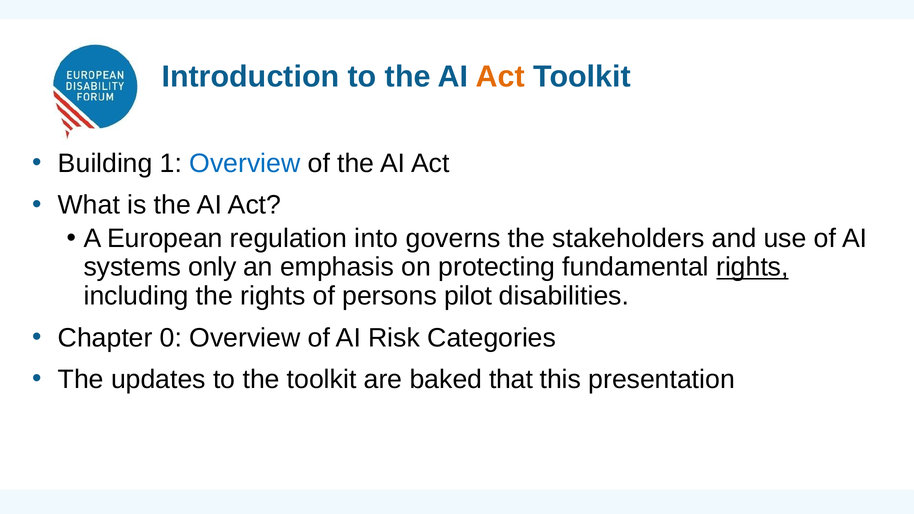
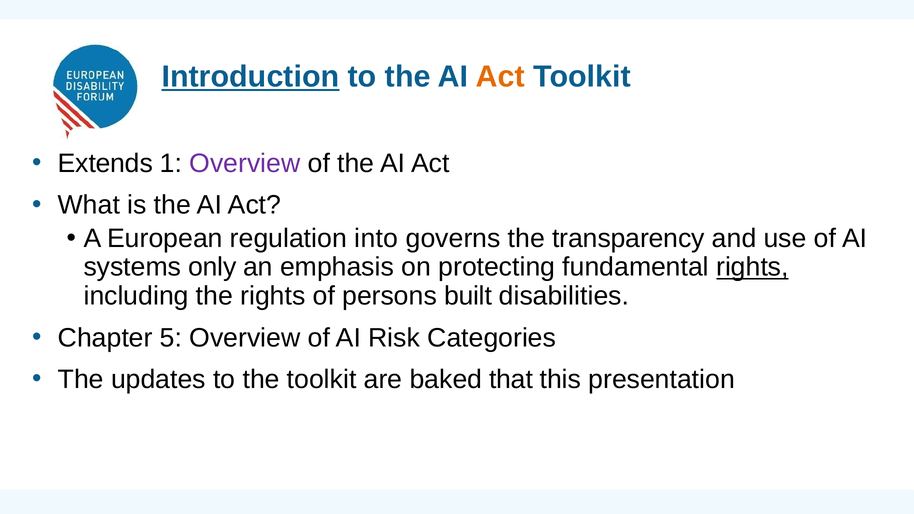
Introduction underline: none -> present (250, 77)
Building: Building -> Extends (105, 164)
Overview colour: blue -> purple (245, 164)
stakeholders: stakeholders -> transparency (628, 238)
pilot: pilot -> built (468, 296)
0: 0 -> 5 (171, 338)
